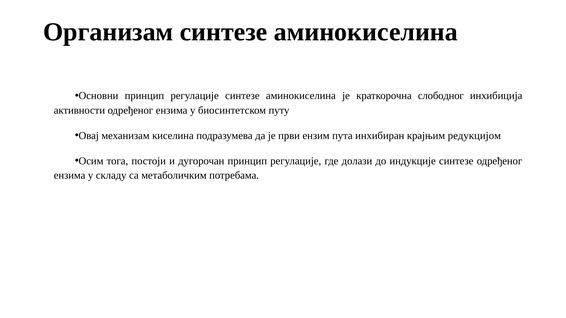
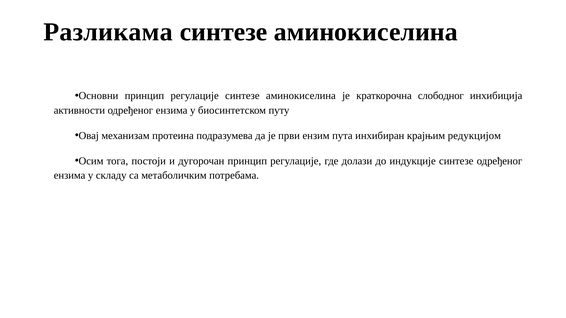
Организам: Организам -> Разликама (108, 32)
киселина: киселина -> протеина (173, 136)
